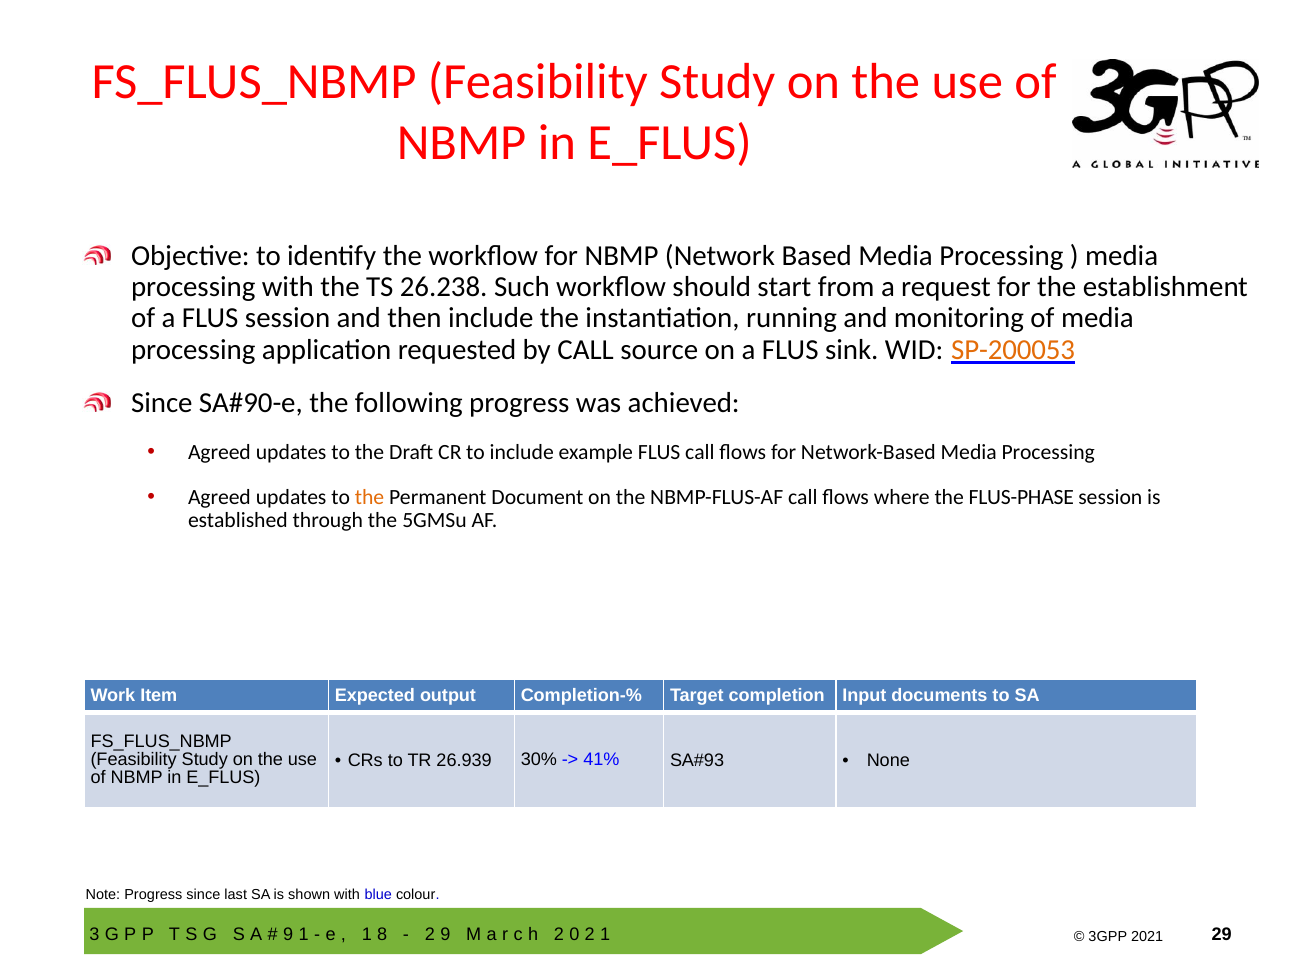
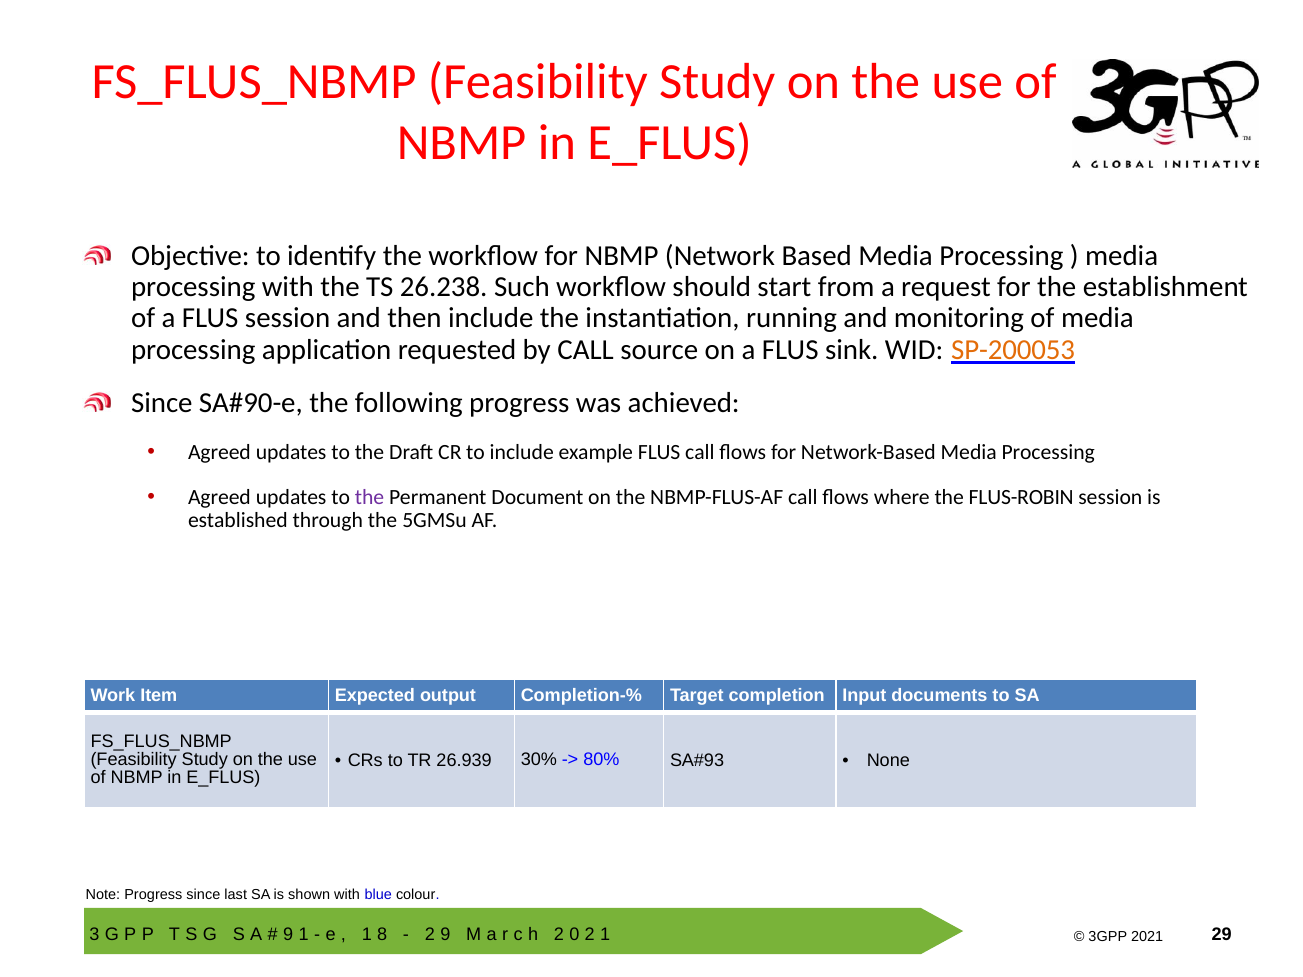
the colour: orange -> purple (370, 497)
FLUS-PHASE: FLUS-PHASE -> FLUS-ROBIN (1021, 497)
41%: 41% -> 80% (601, 760)
